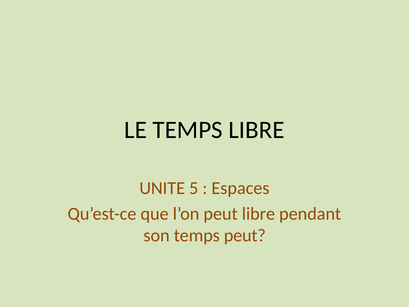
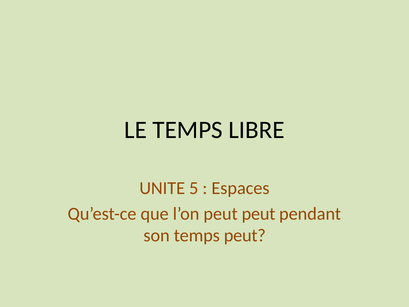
peut libre: libre -> peut (259, 214)
